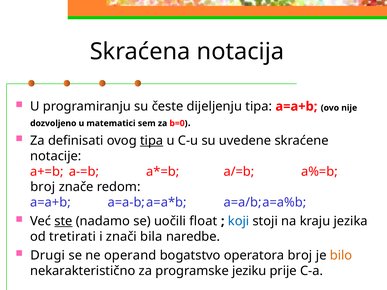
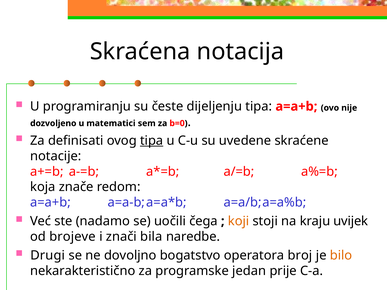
broj: broj -> koja (43, 187)
ste underline: present -> none (63, 221)
float: float -> čega (203, 221)
koji colour: blue -> orange (239, 221)
jezika: jezika -> uvijek (351, 221)
tretirati: tretirati -> brojeve (73, 237)
operand: operand -> dovoljno (130, 256)
jeziku: jeziku -> jedan (249, 271)
